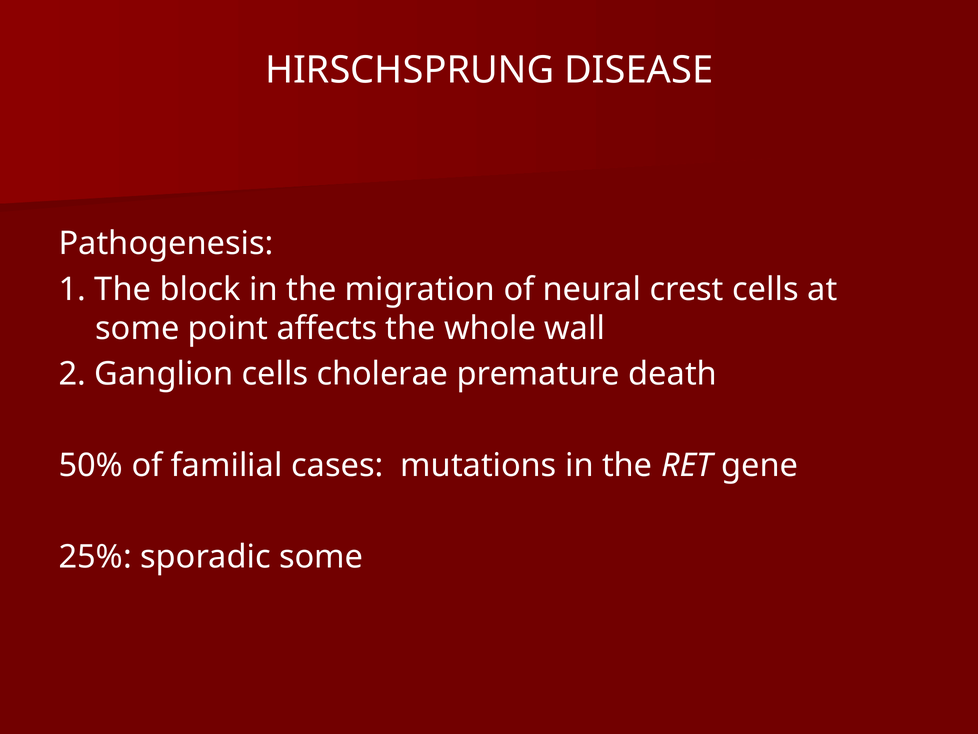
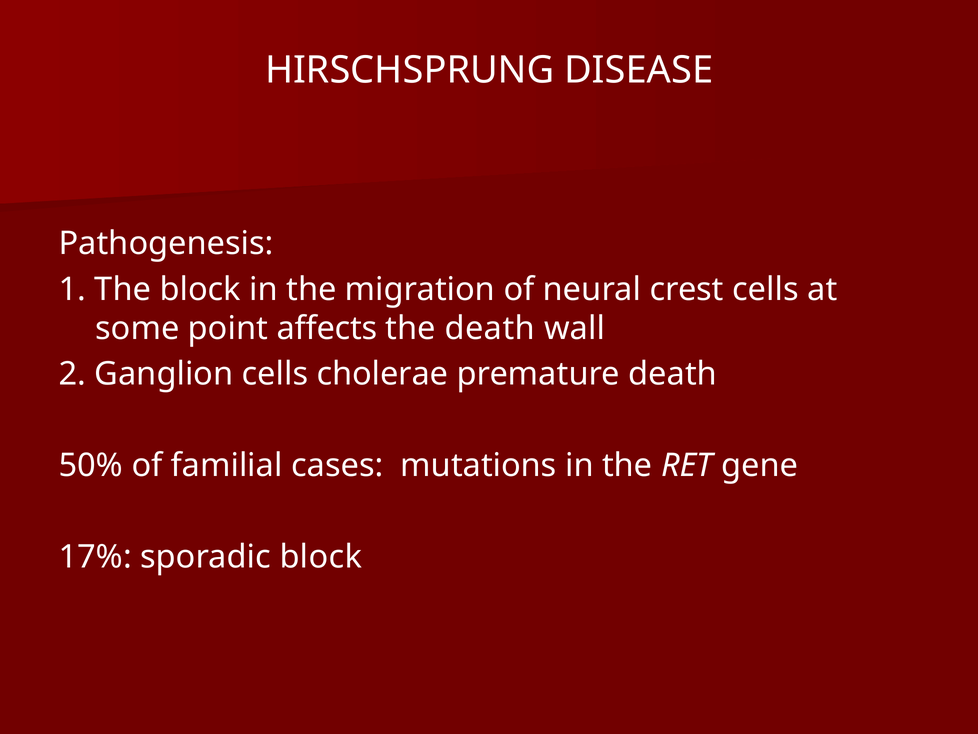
the whole: whole -> death (490, 328)
25%: 25% -> 17% (95, 556)
sporadic some: some -> block (321, 556)
